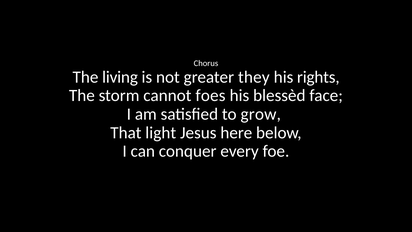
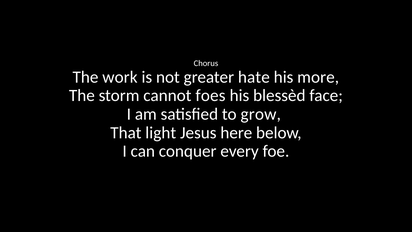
living: living -> work (120, 77)
they: they -> hate (254, 77)
rights: rights -> more (318, 77)
